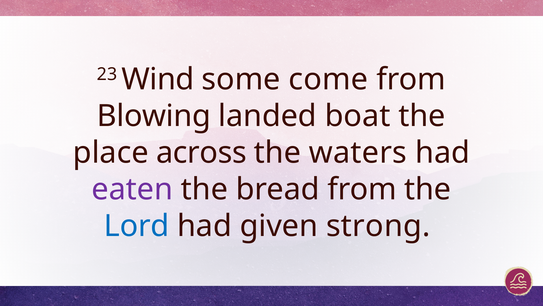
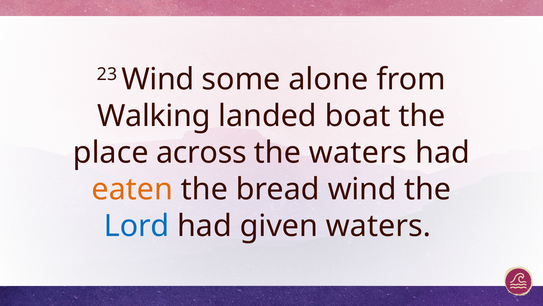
come: come -> alone (328, 79)
Blowing: Blowing -> Walking (154, 116)
eaten colour: purple -> orange (132, 189)
bread from: from -> wind (362, 189)
given strong: strong -> waters (378, 226)
